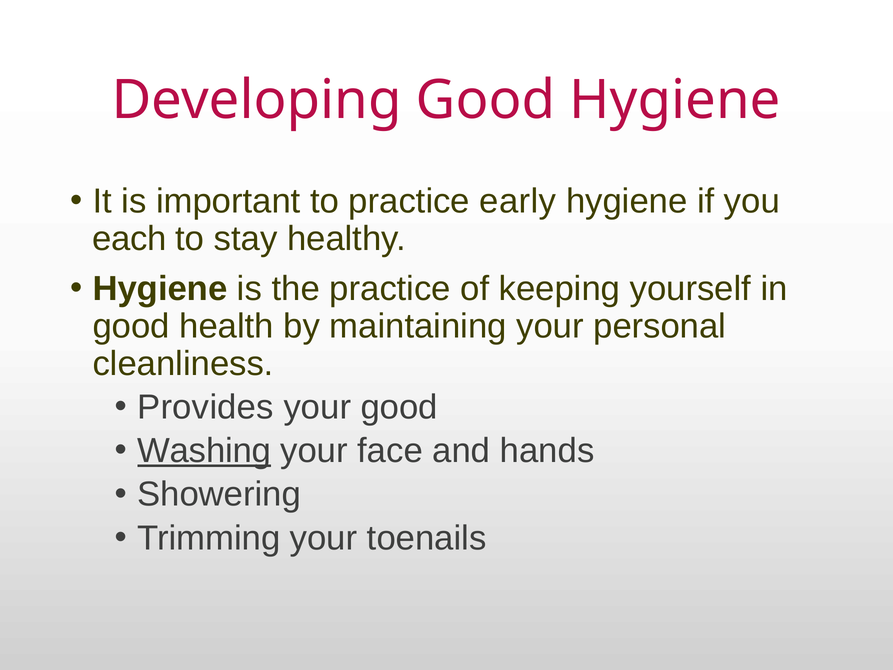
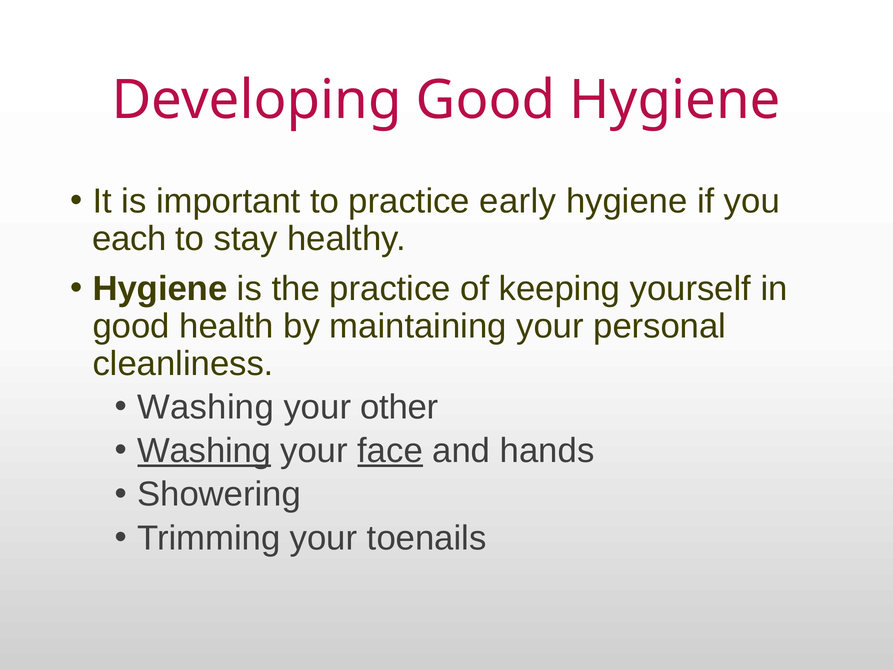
Provides: Provides -> Washing (206, 407)
your good: good -> other (399, 407)
face underline: none -> present (390, 451)
